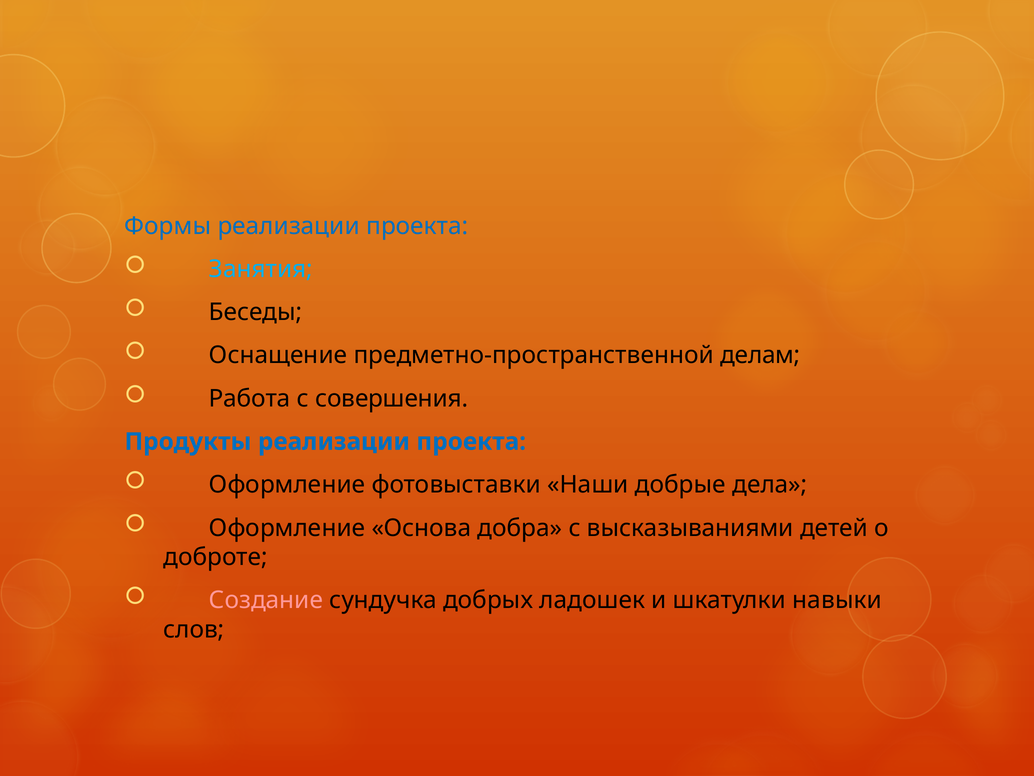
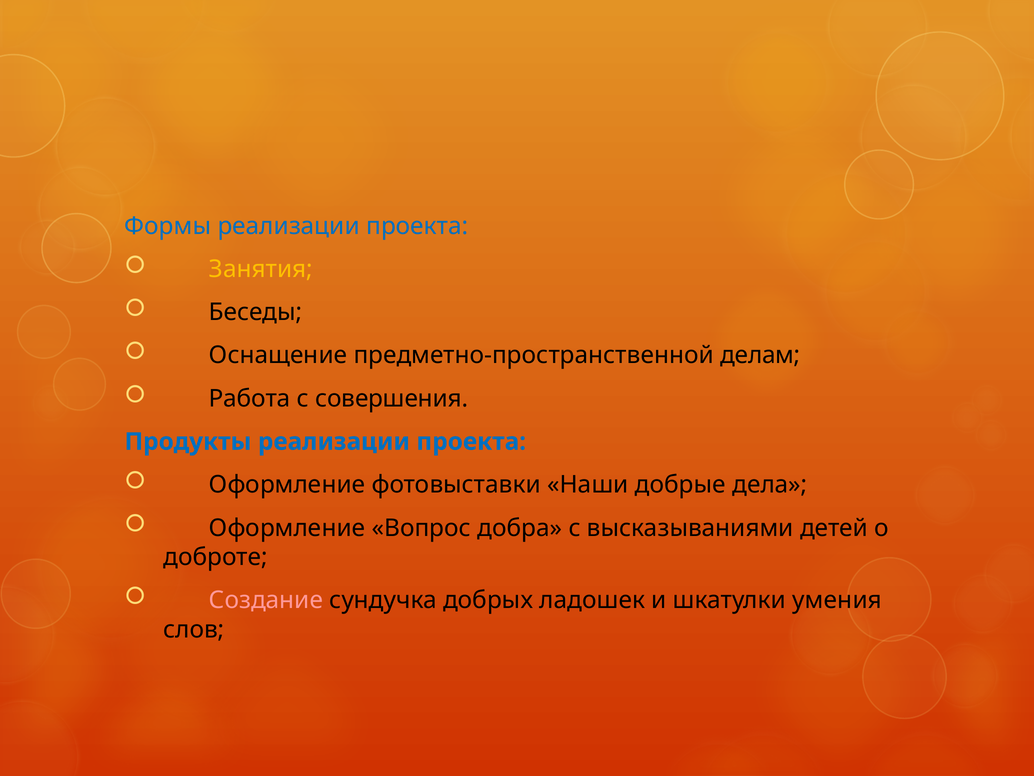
Занятия colour: light blue -> yellow (261, 269)
Основа: Основа -> Вопрос (421, 528)
навыки: навыки -> умения (837, 600)
